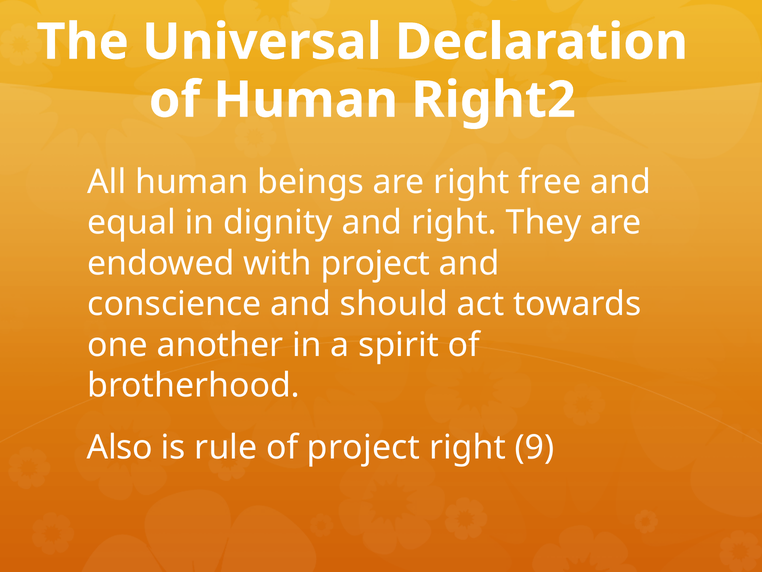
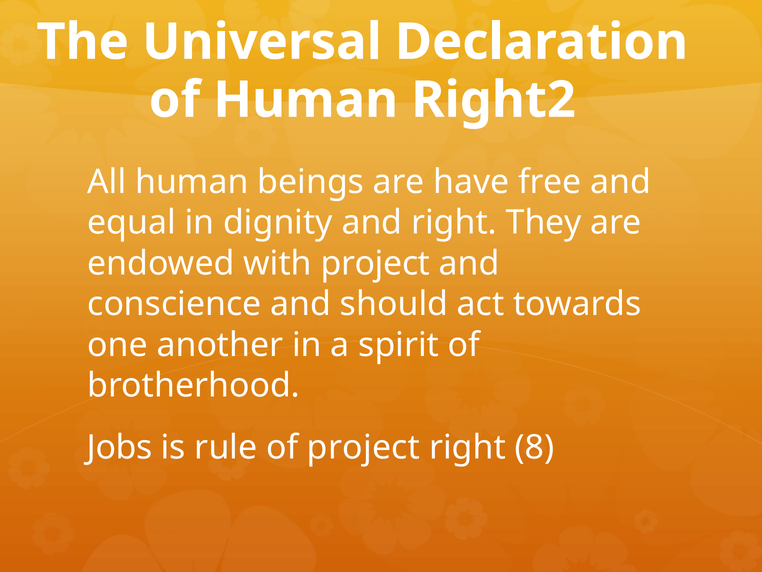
are right: right -> have (471, 182)
Also: Also -> Jobs (120, 447)
9: 9 -> 8 (535, 447)
